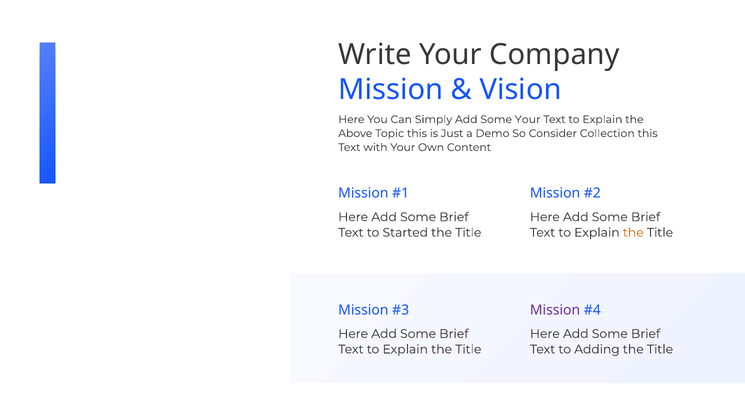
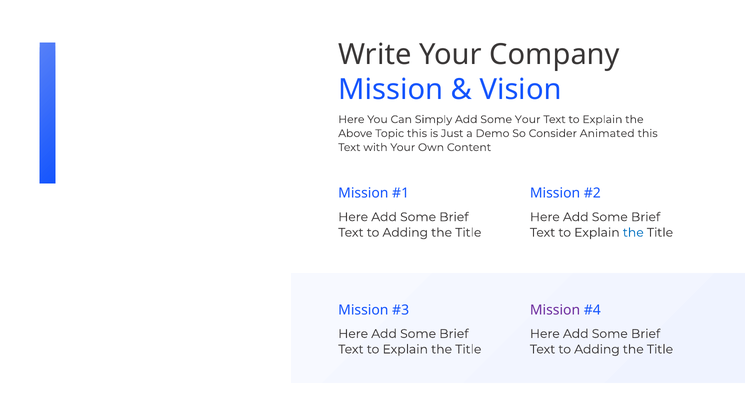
Collection: Collection -> Animated (607, 133)
Started: Started -> Adding (405, 233)
the colour: orange -> blue (633, 233)
